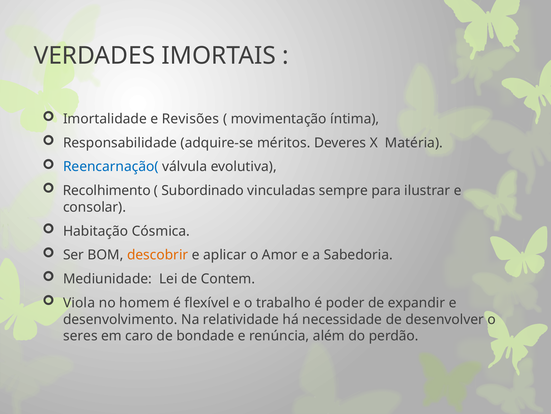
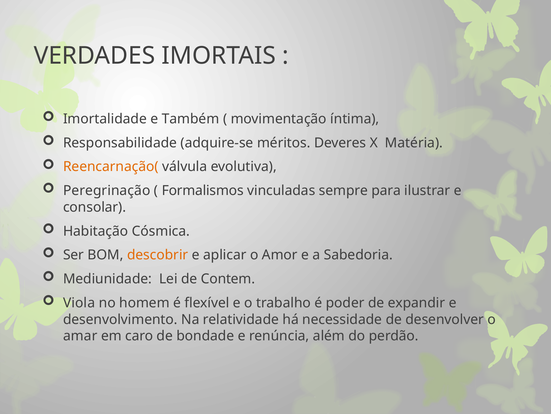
Revisões: Revisões -> Também (191, 119)
Reencarnação( colour: blue -> orange (111, 166)
Recolhimento: Recolhimento -> Peregrinação (107, 190)
Subordinado: Subordinado -> Formalismos (203, 190)
seres: seres -> amar (80, 335)
